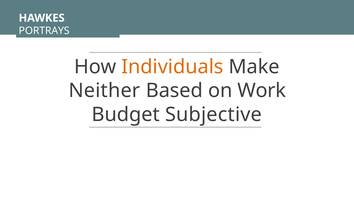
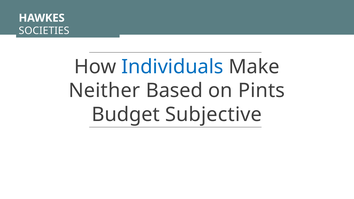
PORTRAYS: PORTRAYS -> SOCIETIES (44, 31)
Individuals colour: orange -> blue (172, 67)
Work: Work -> Pints (262, 91)
